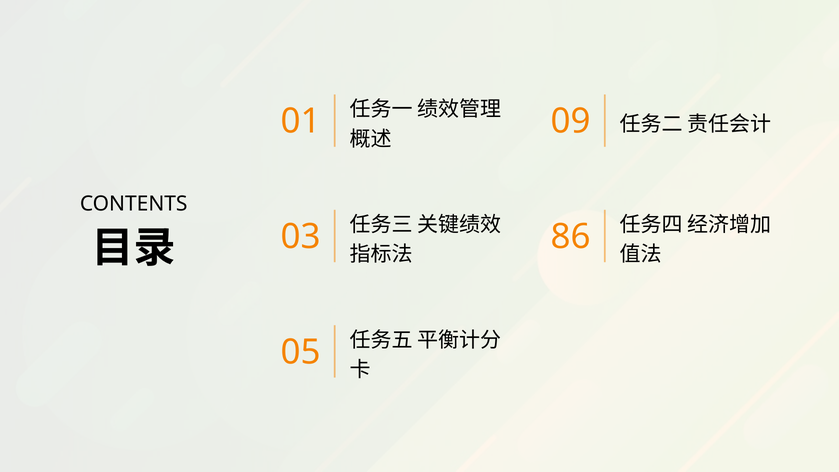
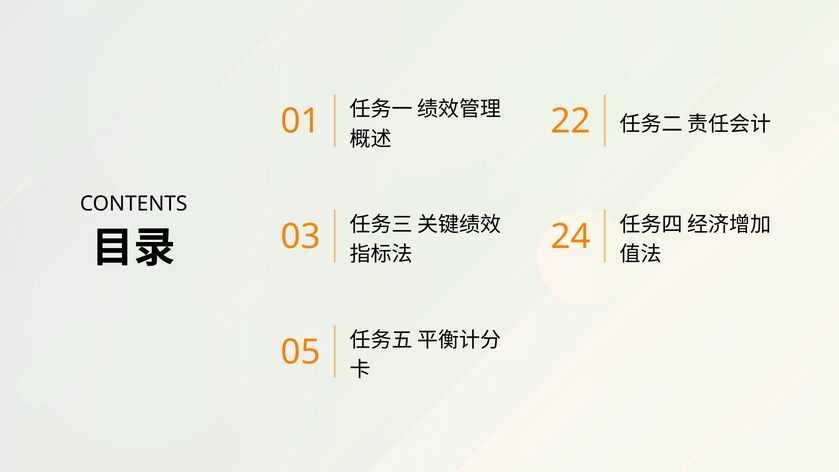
09: 09 -> 22 (571, 121)
86: 86 -> 24 (571, 237)
